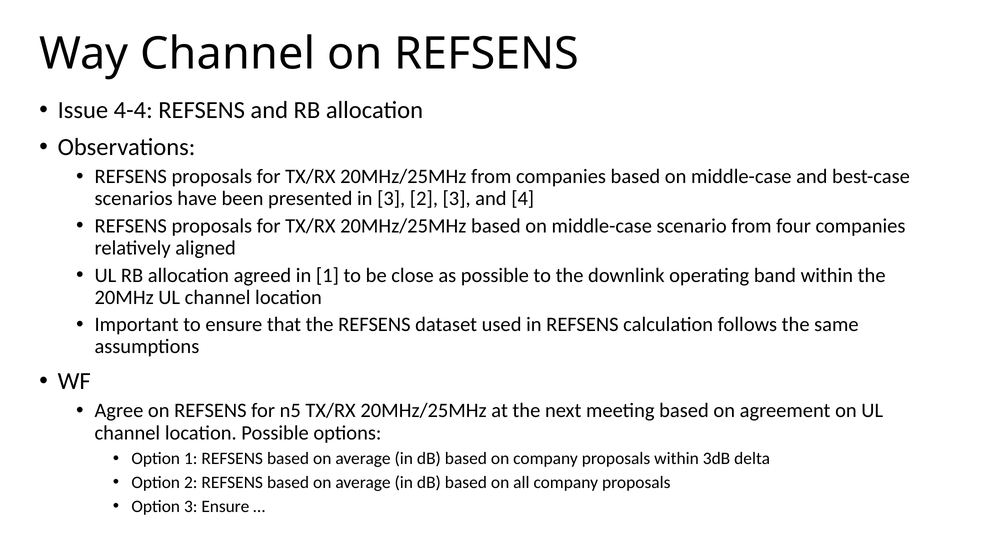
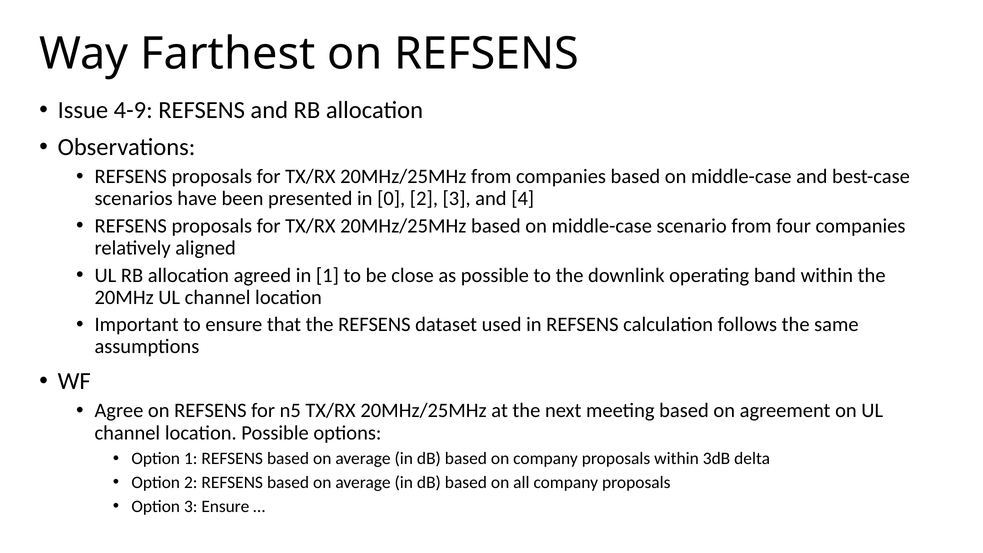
Way Channel: Channel -> Farthest (228, 54)
4-4: 4-4 -> 4-9 (133, 110)
in 3: 3 -> 0 (391, 199)
